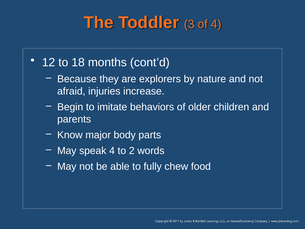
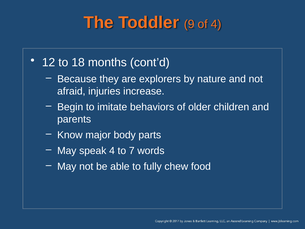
3: 3 -> 9 (189, 24)
2: 2 -> 7 (132, 151)
